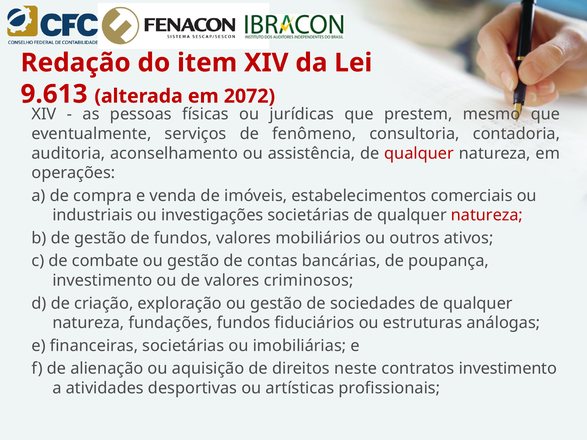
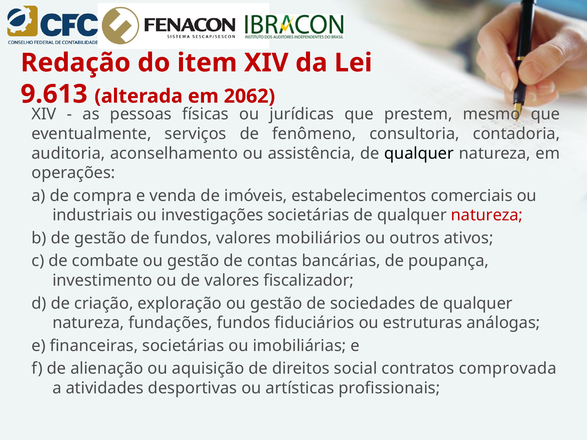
2072: 2072 -> 2062 (249, 96)
qualquer colour: red -> black (419, 153)
criminosos: criminosos -> fiscalizador (309, 281)
neste: neste -> social (356, 369)
contratos investimento: investimento -> comprovada (508, 369)
